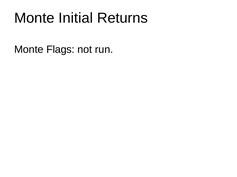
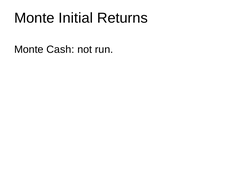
Flags: Flags -> Cash (60, 50)
